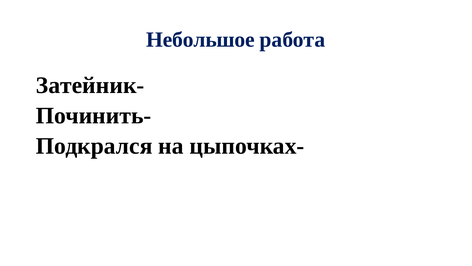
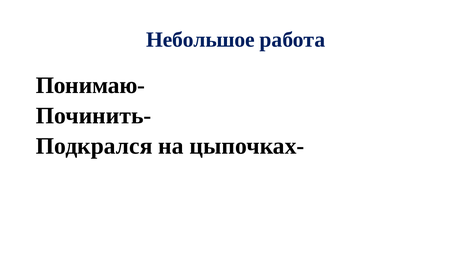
Затейник-: Затейник- -> Понимаю- (90, 85)
